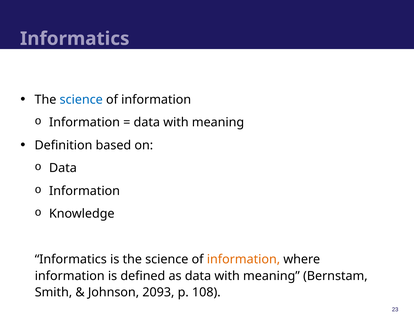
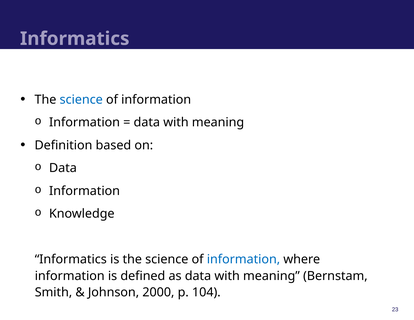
information colour: orange -> blue (243, 259)
2093: 2093 -> 2000 (158, 292)
108: 108 -> 104 (206, 292)
